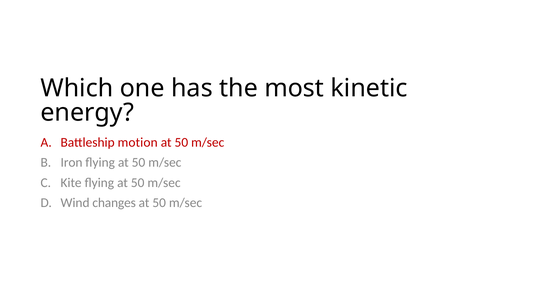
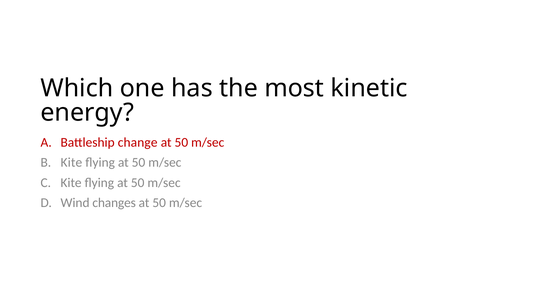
motion: motion -> change (138, 143)
Iron: Iron -> Kite (71, 163)
